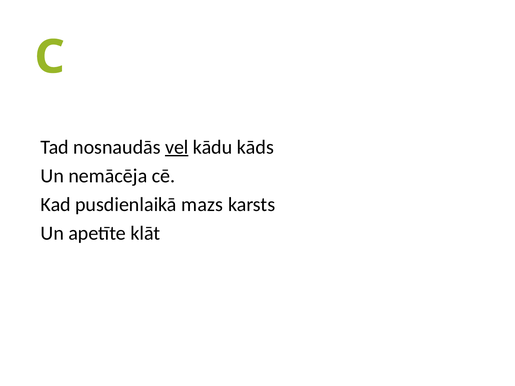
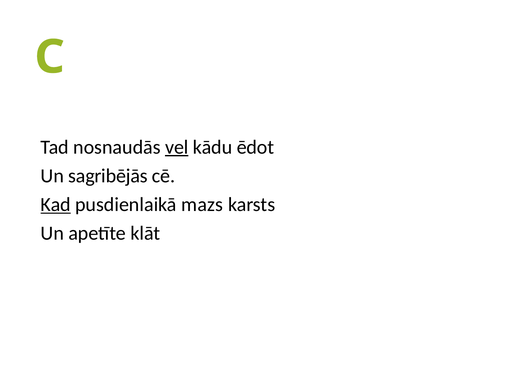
kāds: kāds -> ēdot (255, 147)
nemācēja: nemācēja -> sagribējās (108, 176)
Kad underline: none -> present (56, 205)
